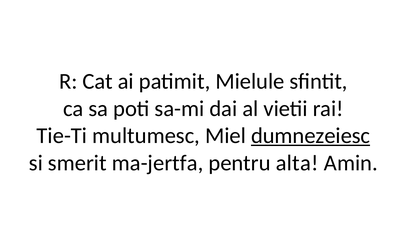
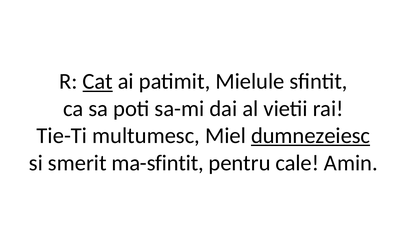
Cat underline: none -> present (98, 81)
ma-jertfa: ma-jertfa -> ma-sfintit (158, 163)
alta: alta -> cale (297, 163)
